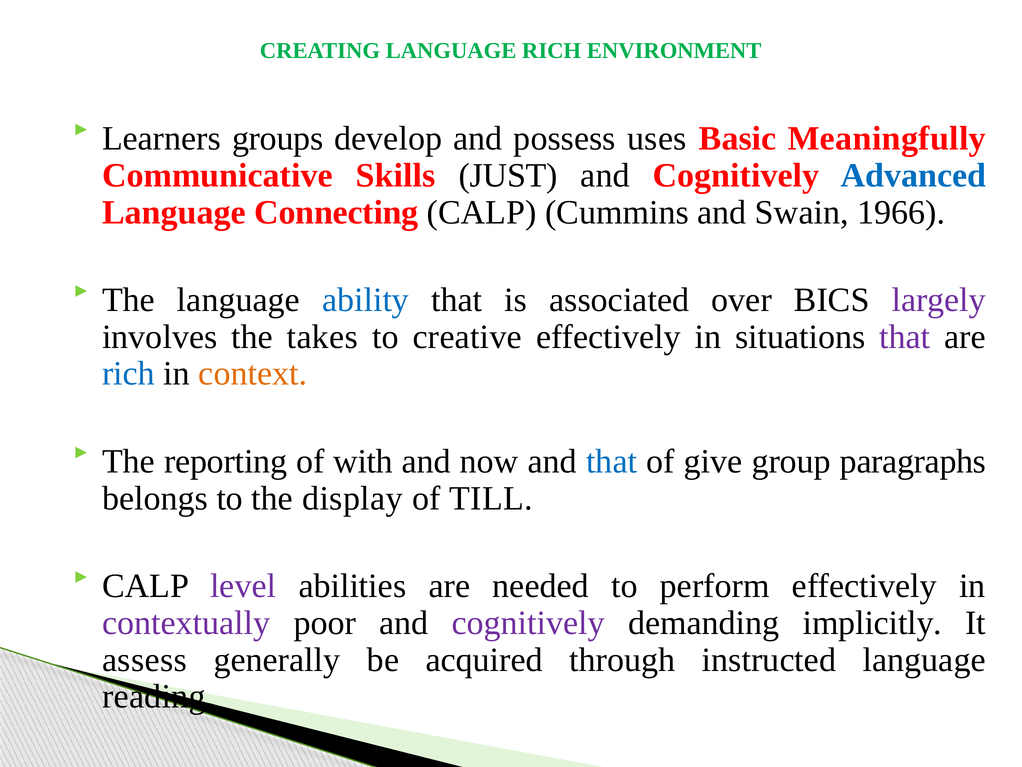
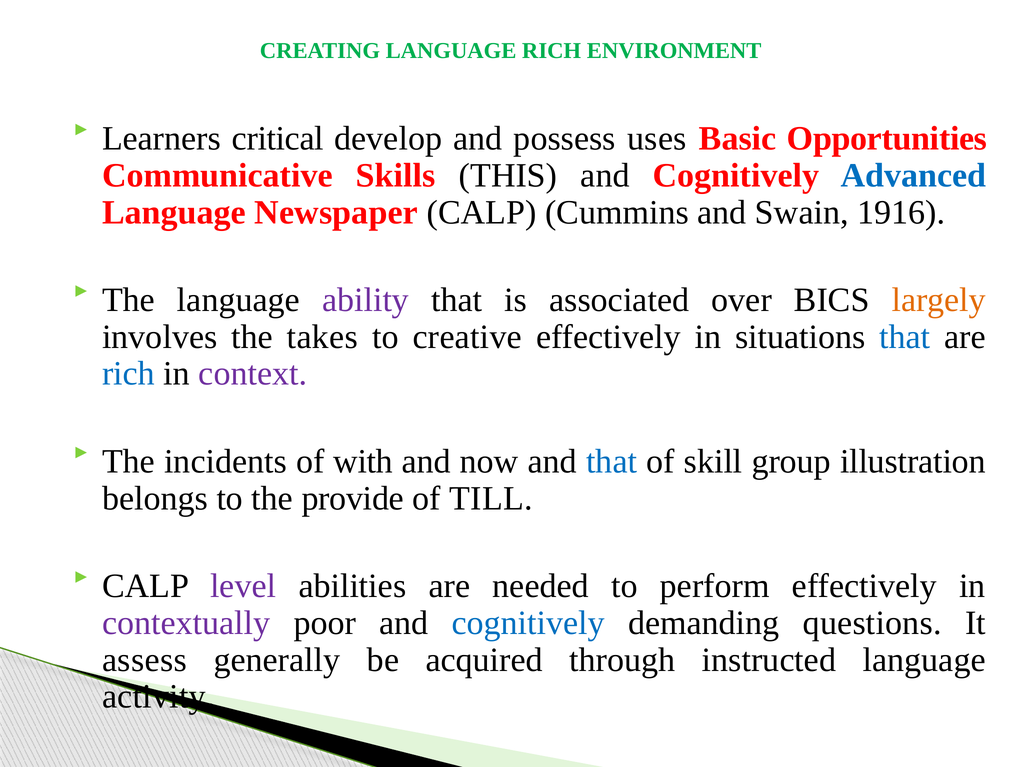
groups: groups -> critical (278, 139)
Meaningfully: Meaningfully -> Opportunities (887, 139)
JUST: JUST -> THIS (508, 175)
Connecting: Connecting -> Newspaper (336, 212)
1966: 1966 -> 1916 (901, 212)
ability colour: blue -> purple (366, 300)
largely colour: purple -> orange (939, 300)
that colour: purple -> blue (905, 337)
context colour: orange -> purple (253, 373)
reporting: reporting -> incidents (226, 461)
give: give -> skill (713, 461)
paragraphs: paragraphs -> illustration (913, 461)
display: display -> provide (353, 498)
cognitively colour: purple -> blue (528, 623)
implicitly: implicitly -> questions (872, 623)
reading: reading -> activity (154, 696)
